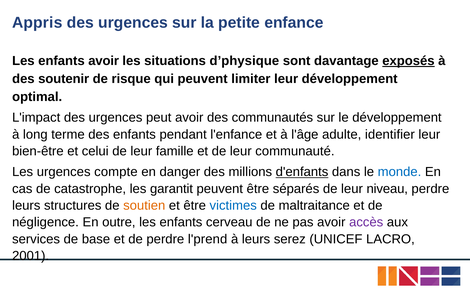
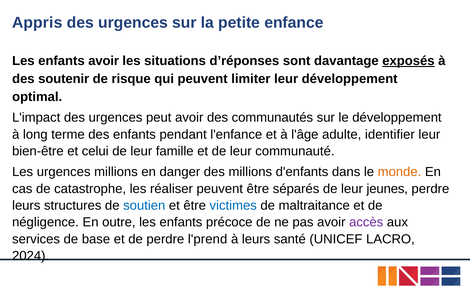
d’physique: d’physique -> d’réponses (244, 61)
urgences compte: compte -> millions (116, 172)
d'enfants underline: present -> none (302, 172)
monde colour: blue -> orange (399, 172)
garantit: garantit -> réaliser (171, 189)
niveau: niveau -> jeunes (387, 189)
soutien colour: orange -> blue (144, 205)
cerveau: cerveau -> précoce (229, 222)
serez: serez -> santé (290, 239)
2001: 2001 -> 2024 (31, 256)
